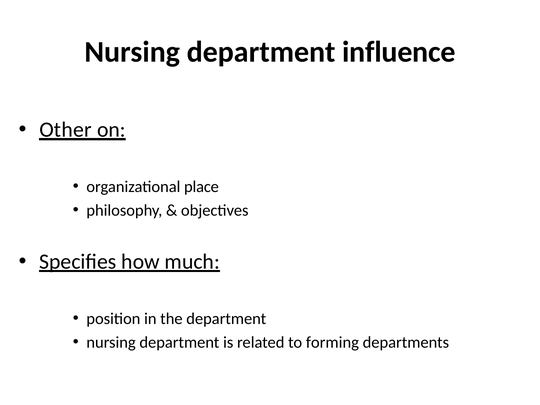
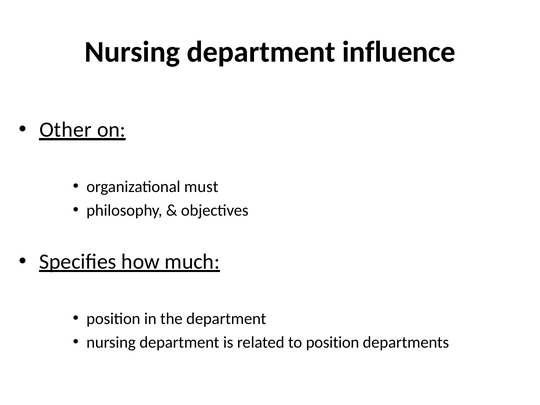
place: place -> must (201, 187)
to forming: forming -> position (333, 342)
